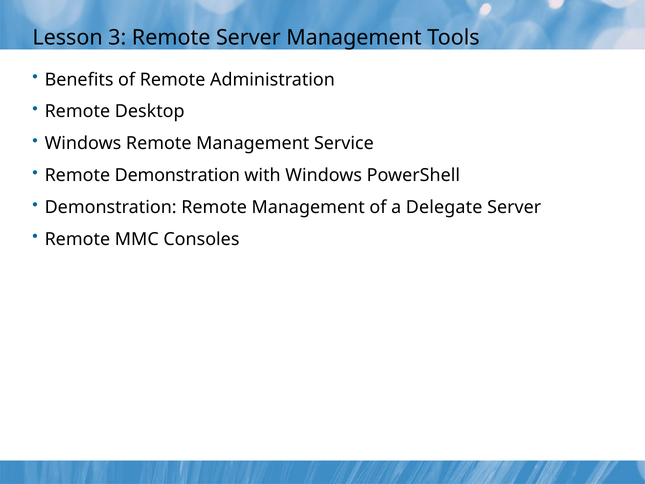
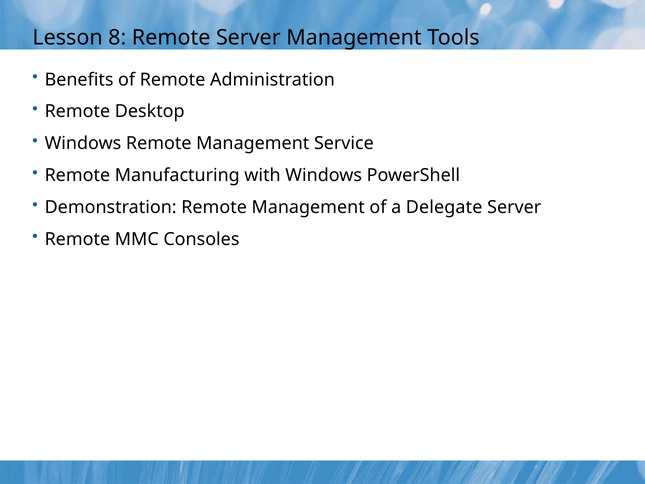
3: 3 -> 8 (117, 38)
Remote Demonstration: Demonstration -> Manufacturing (177, 175)
